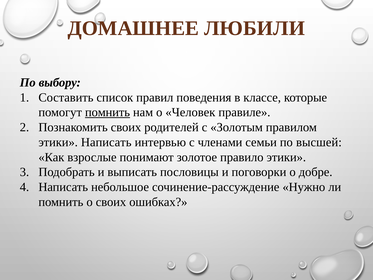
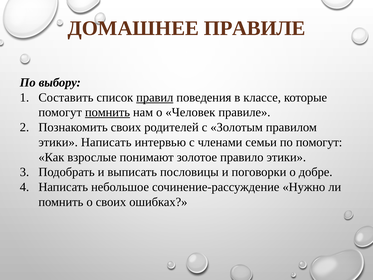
ДОМАШНЕЕ ЛЮБИЛИ: ЛЮБИЛИ -> ПРАВИЛЕ (255, 28)
правил underline: none -> present (155, 97)
по высшей: высшей -> помогут (319, 142)
